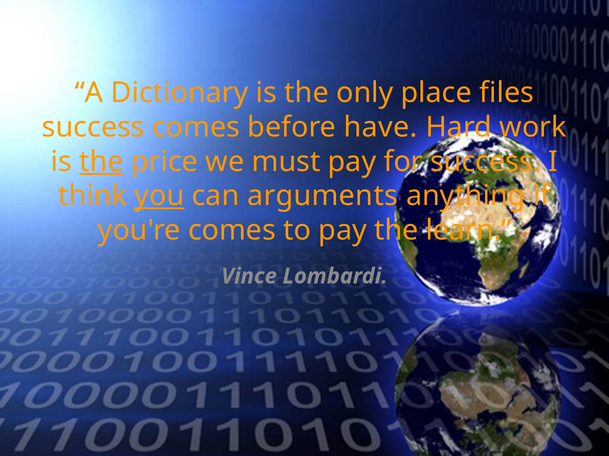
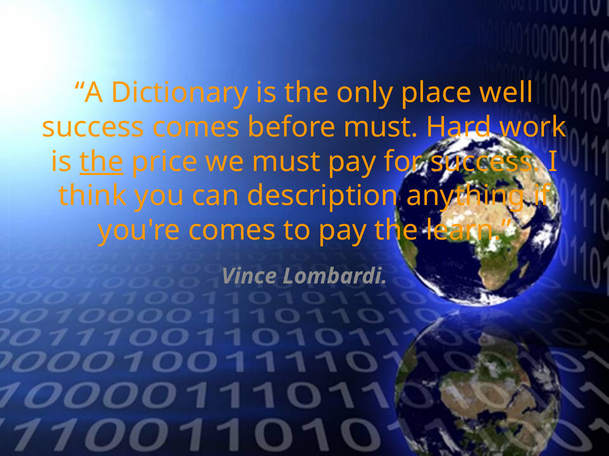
files: files -> well (507, 93)
before have: have -> must (381, 127)
you underline: present -> none (159, 196)
arguments: arguments -> description (323, 196)
